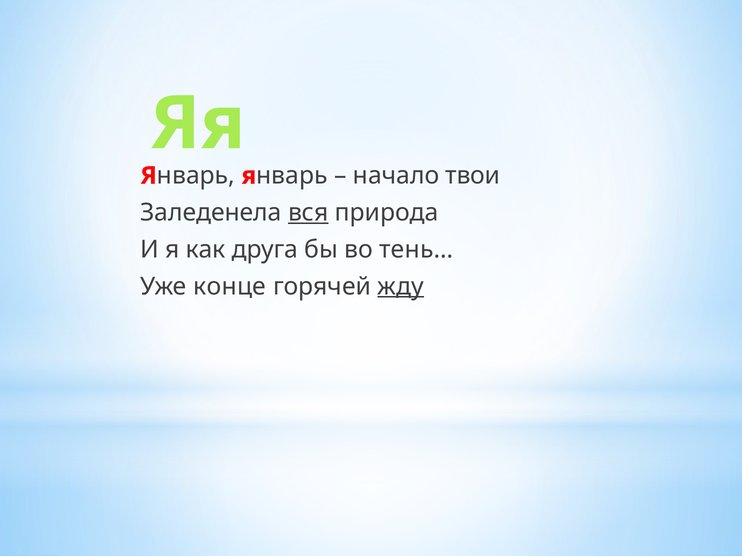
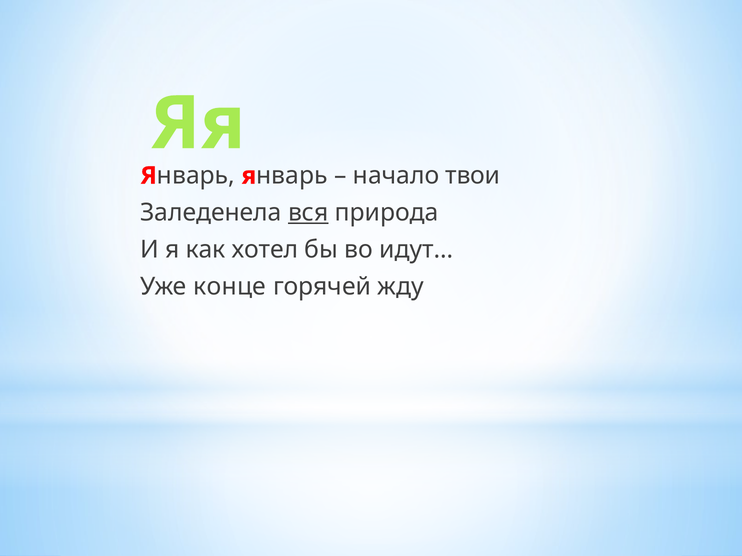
друга: друга -> хотел (265, 250)
тень…: тень… -> идут… (416, 250)
жду underline: present -> none (401, 287)
